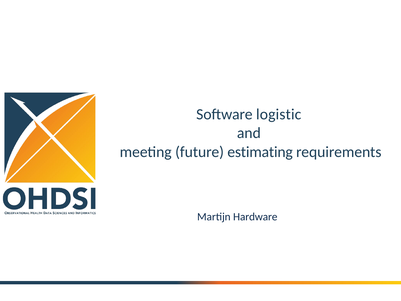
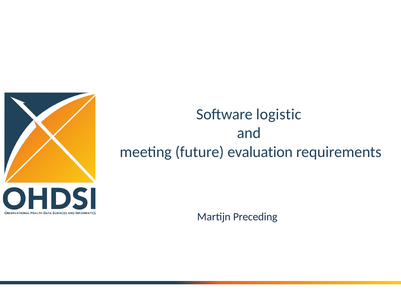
estimating: estimating -> evaluation (260, 152)
Hardware: Hardware -> Preceding (255, 217)
